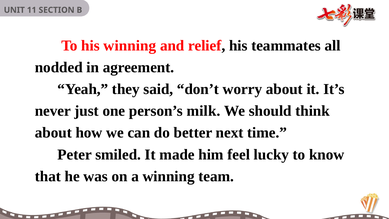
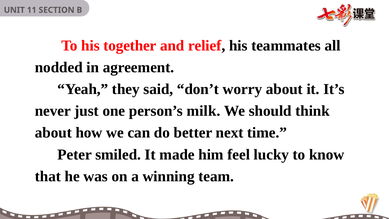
his winning: winning -> together (130, 45)
